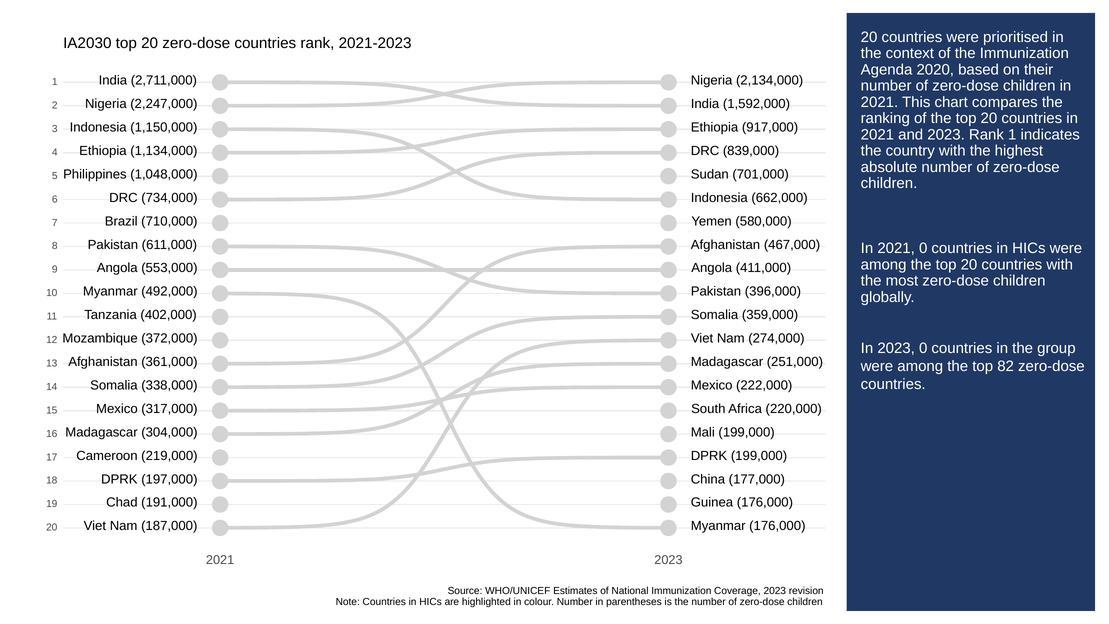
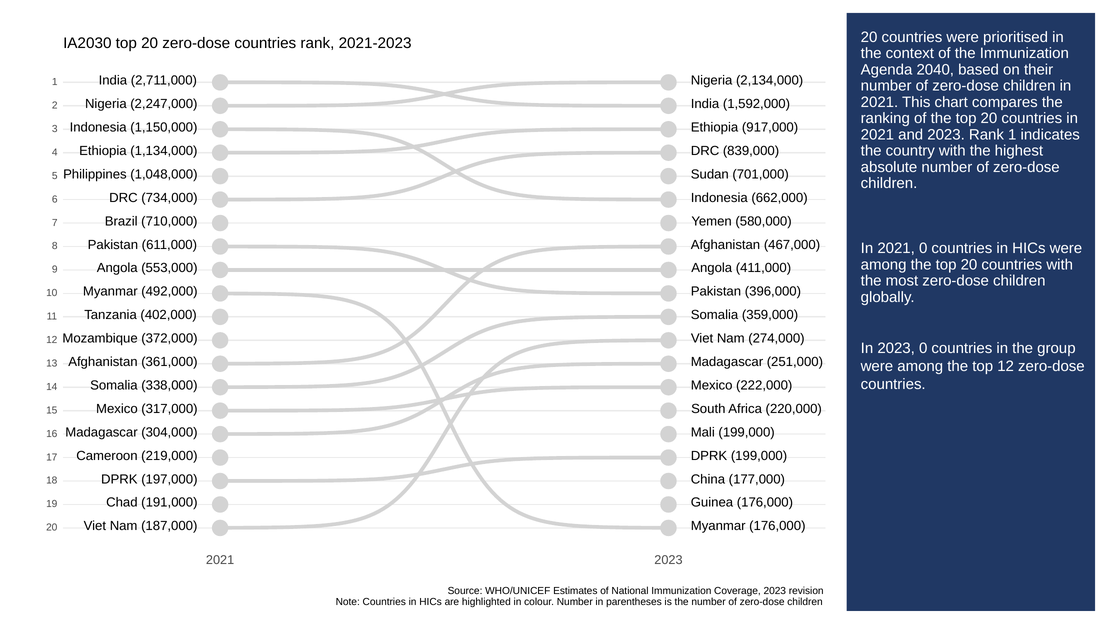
2020: 2020 -> 2040 (935, 70)
top 82: 82 -> 12 (1006, 366)
